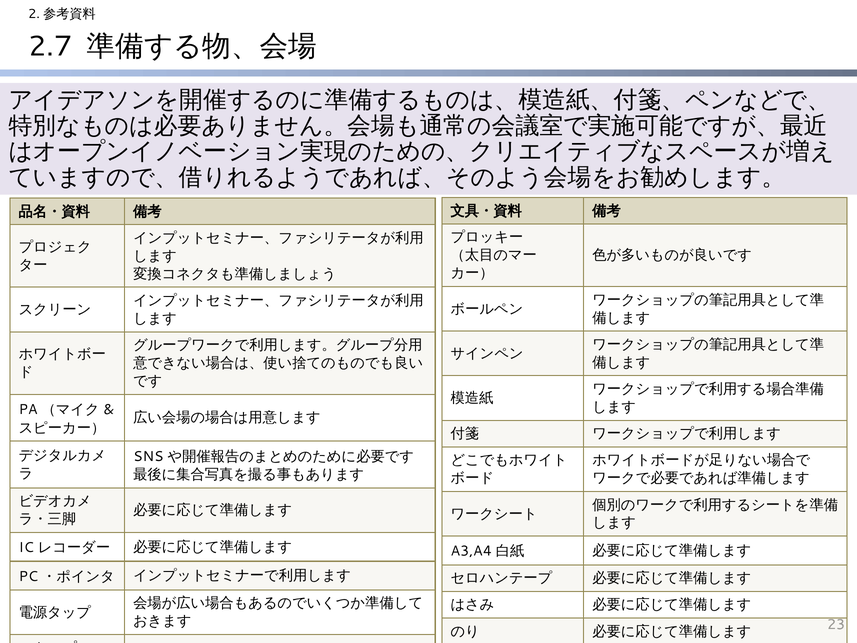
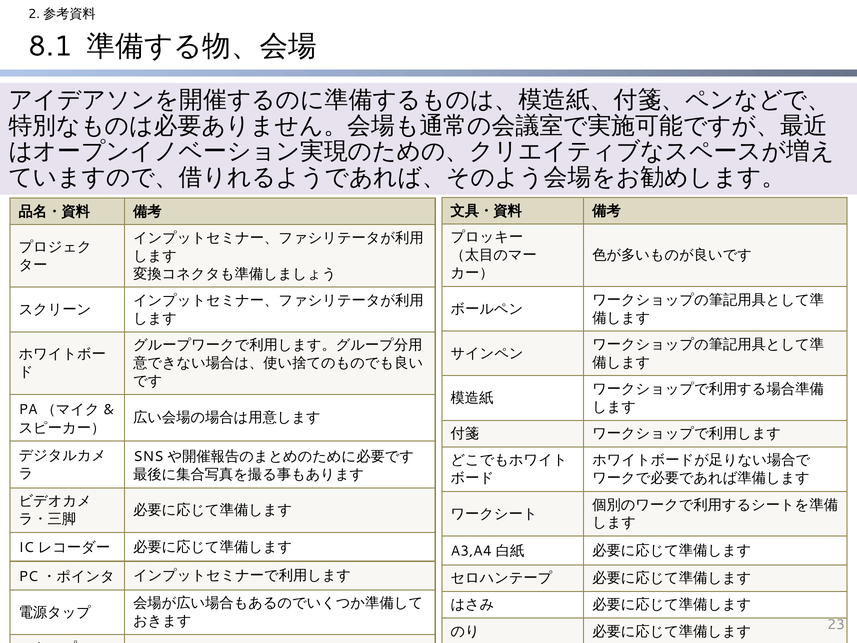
2.7: 2.7 -> 8.1 (50, 46)
